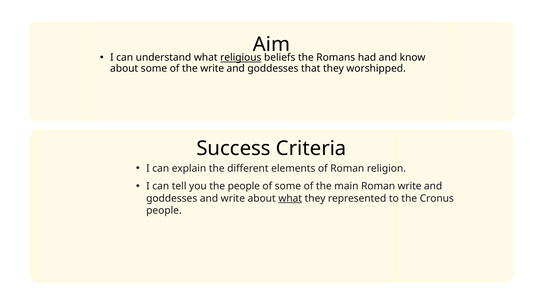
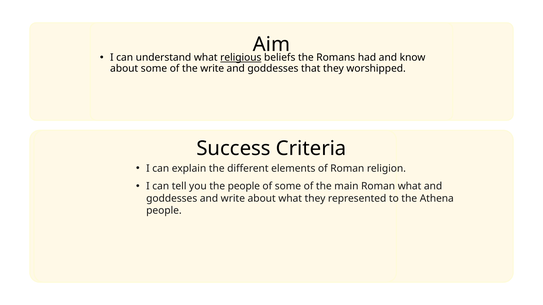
Roman write: write -> what (410, 186)
what underline: present -> none (290, 199)
Cronus: Cronus -> Athena (437, 199)
